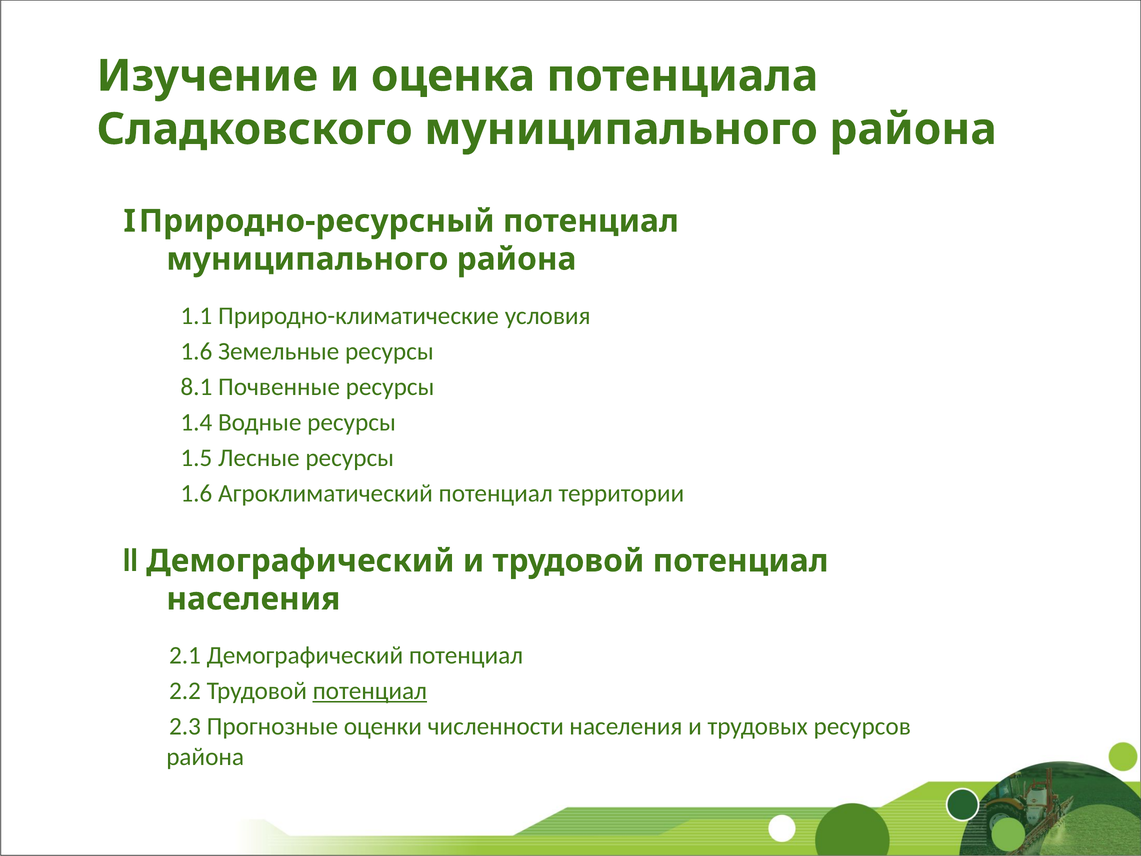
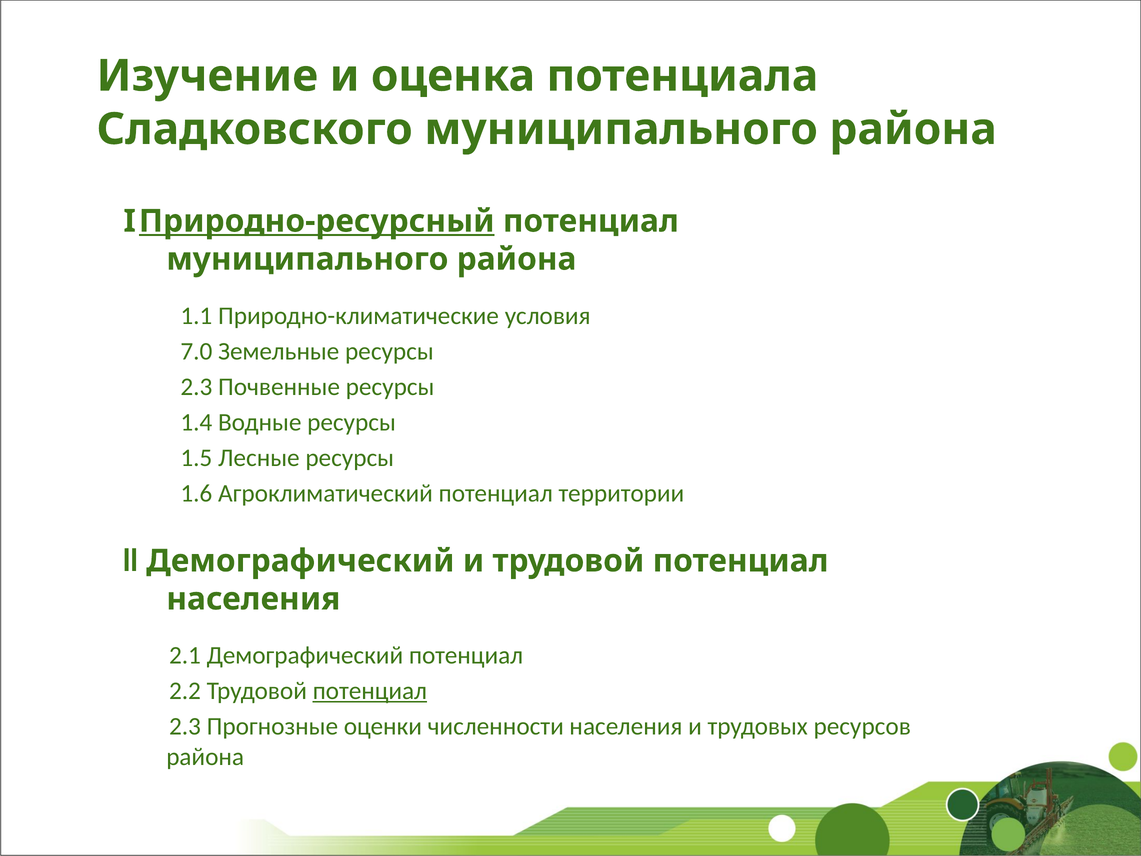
Природно-ресурсный underline: none -> present (317, 221)
1.6: 1.6 -> 7.0 (196, 351)
8.1: 8.1 -> 2.3 (196, 387)
